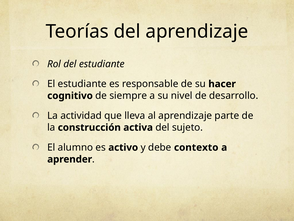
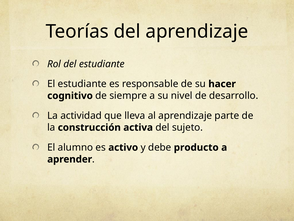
contexto: contexto -> producto (196, 147)
